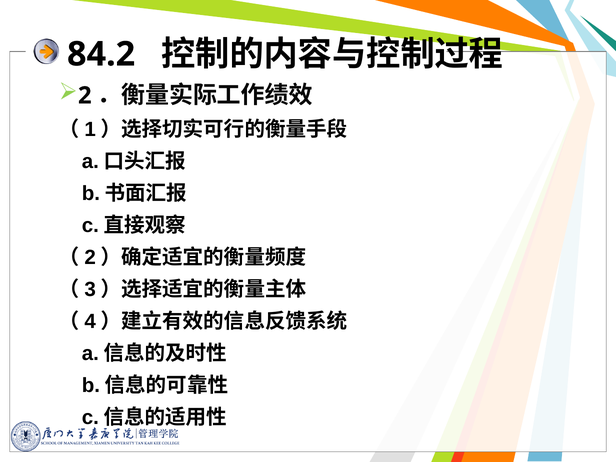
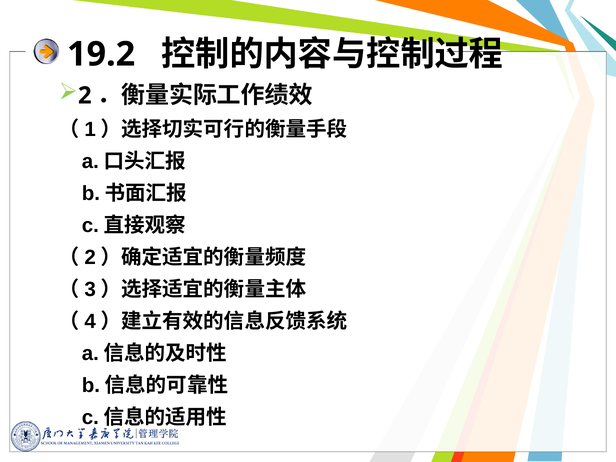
84.2: 84.2 -> 19.2 (101, 54)
